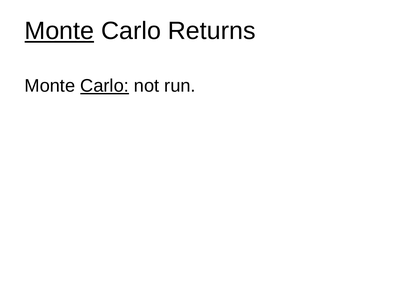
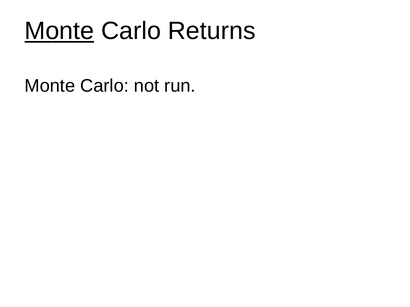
Carlo underline: present -> none (105, 86)
